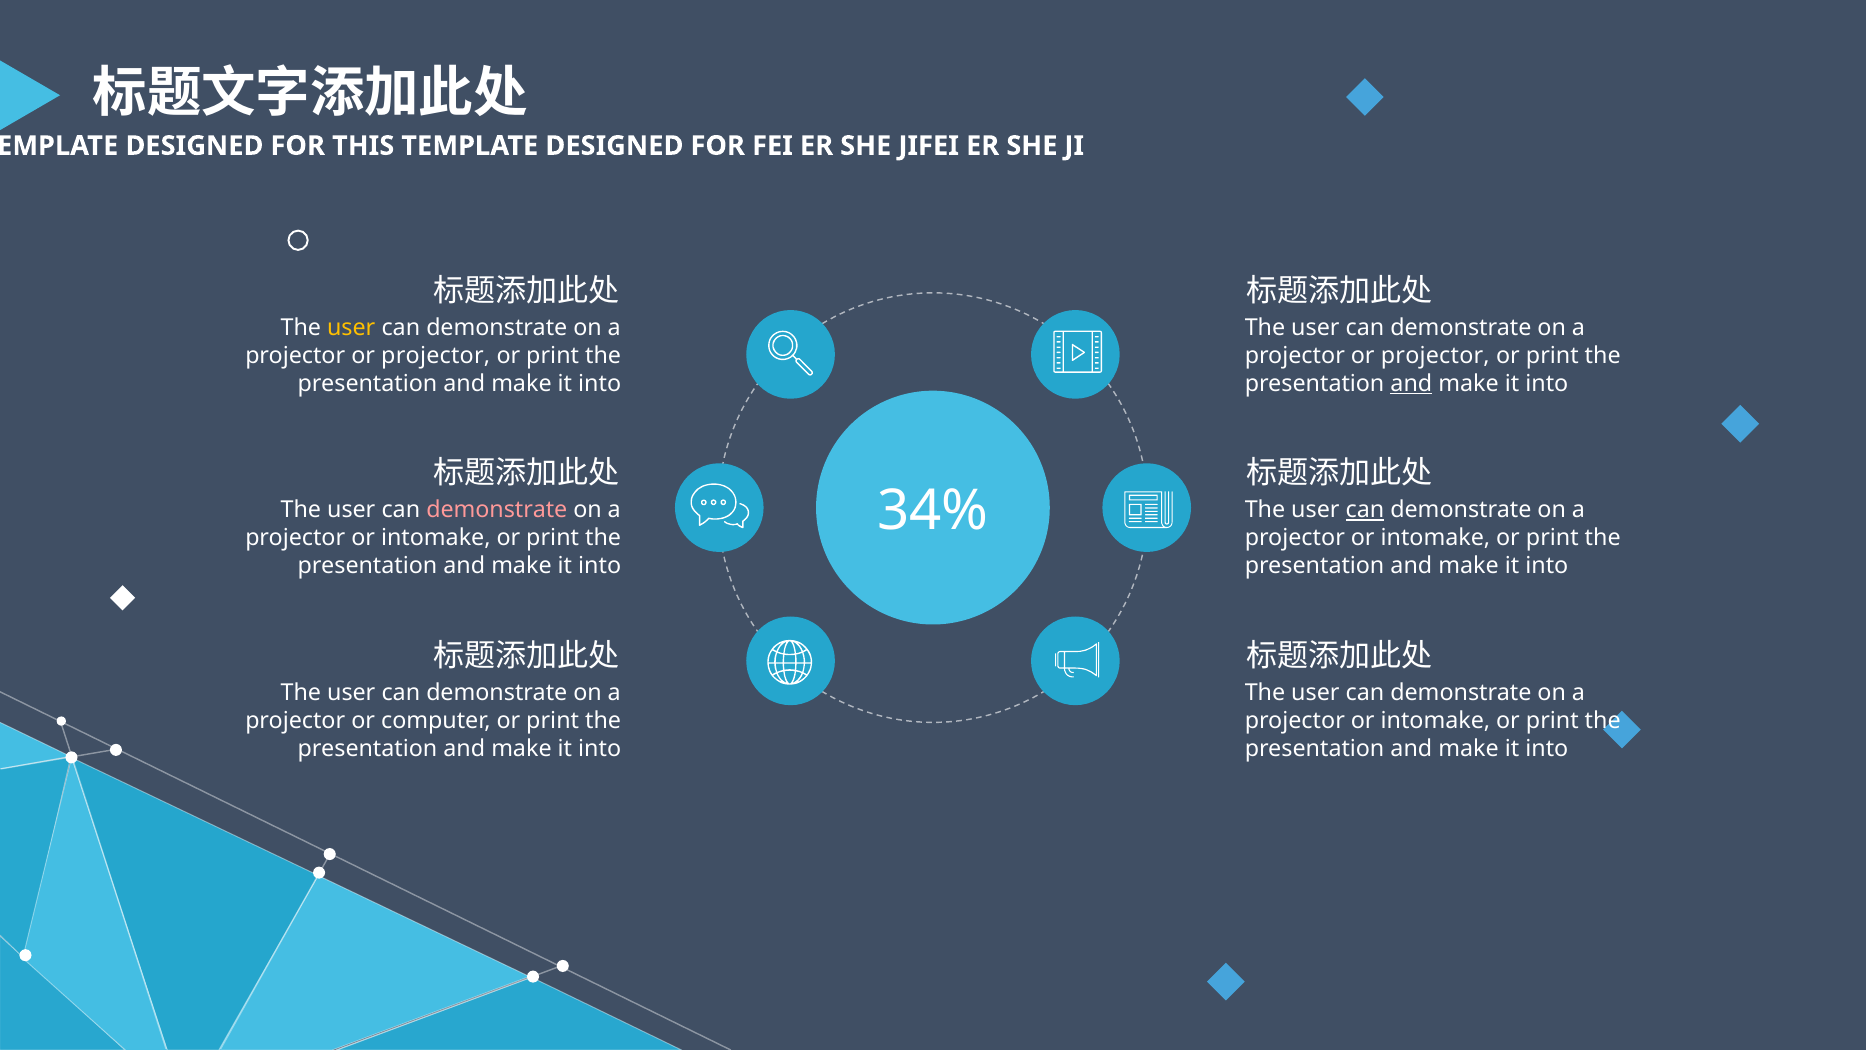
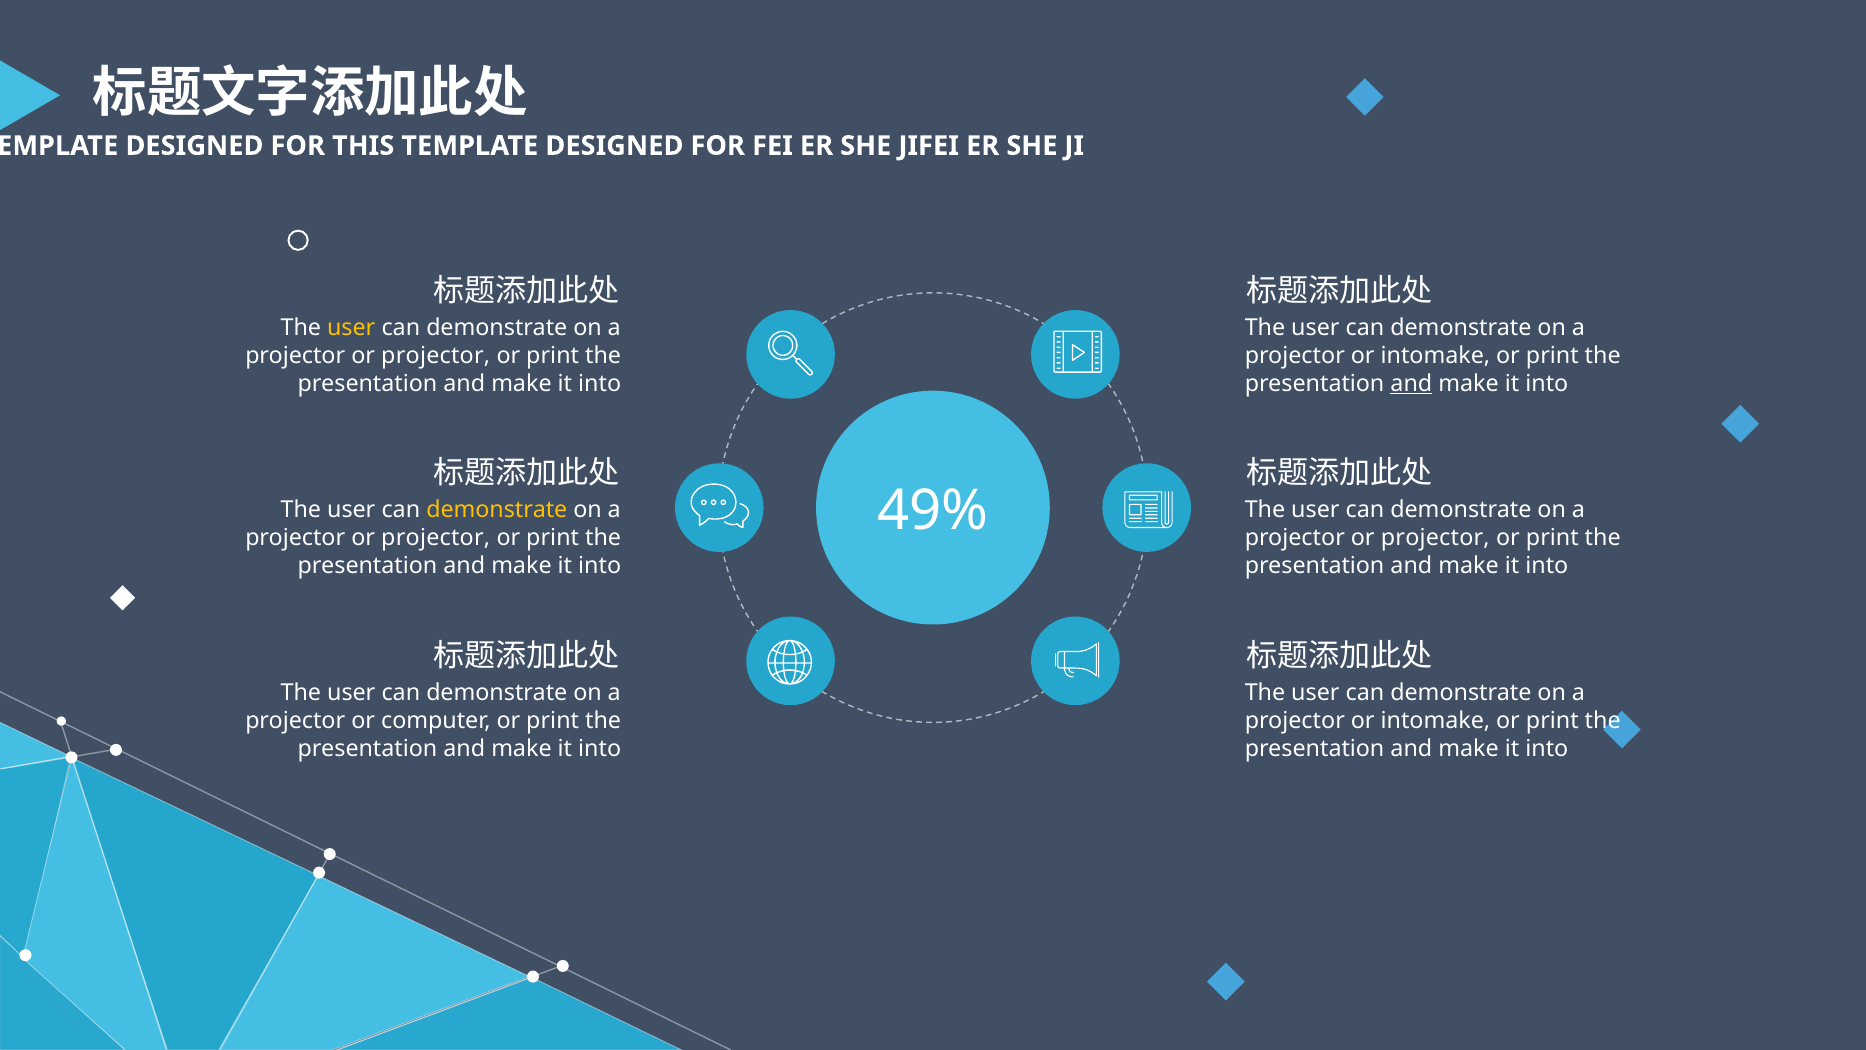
projector: projector -> intomake (1435, 355)
34%: 34% -> 49% (933, 511)
demonstrate colour: pink -> yellow (497, 510)
can underline: present -> none (1365, 510)
intomake: intomake -> projector (436, 538)
intomake: intomake -> projector (1435, 538)
